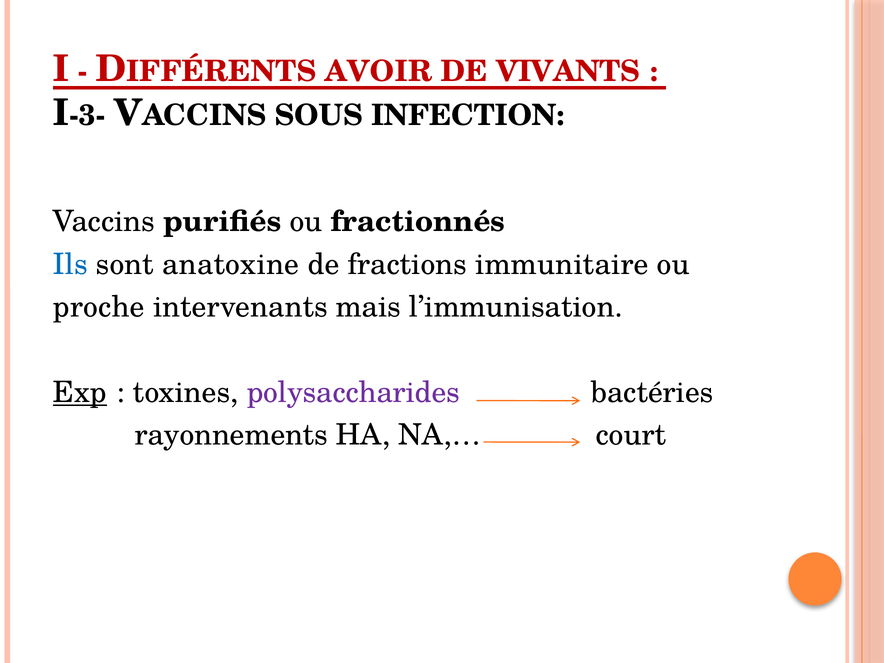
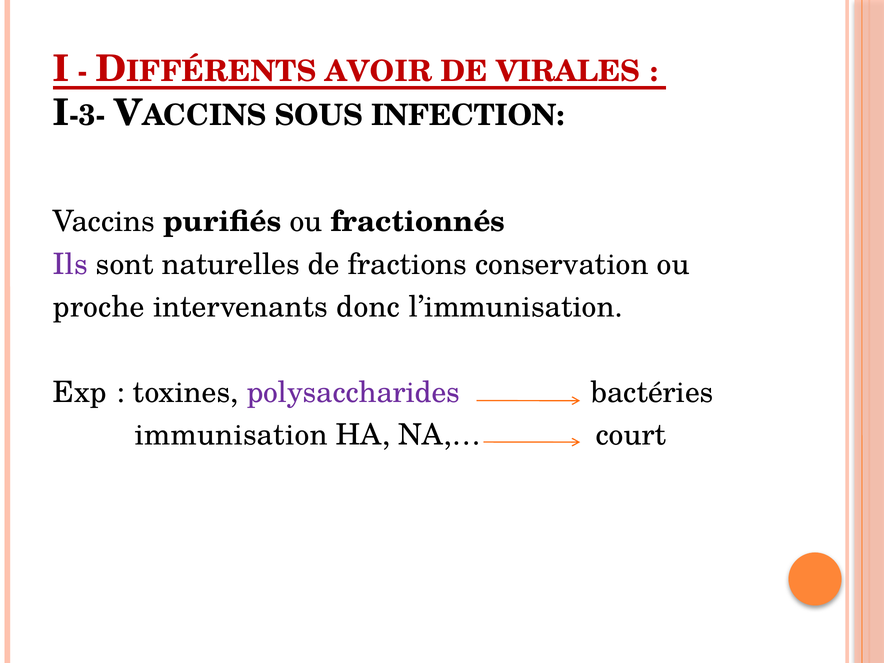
VIVANTS: VIVANTS -> VIRALES (568, 71)
Ils colour: blue -> purple (70, 264)
anatoxine: anatoxine -> naturelles (231, 264)
immunitaire: immunitaire -> conservation (562, 264)
mais: mais -> donc (368, 307)
Exp underline: present -> none (80, 392)
rayonnements: rayonnements -> immunisation (231, 435)
